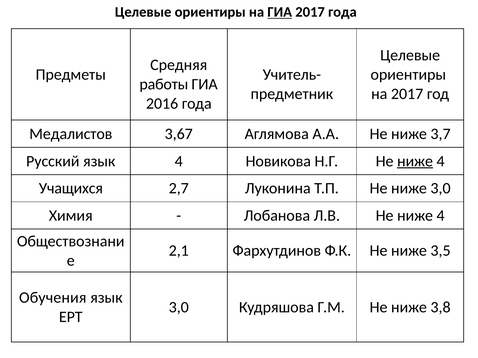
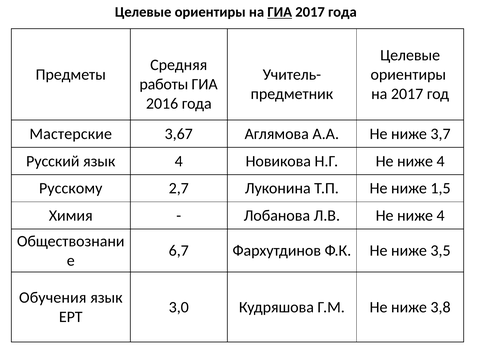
Медалистов: Медалистов -> Мастерские (71, 134)
ниже underline: present -> none (415, 161)
Учащихся: Учащихся -> Русскому (71, 189)
ниже 3,0: 3,0 -> 1,5 (441, 189)
2,1: 2,1 -> 6,7 (179, 251)
